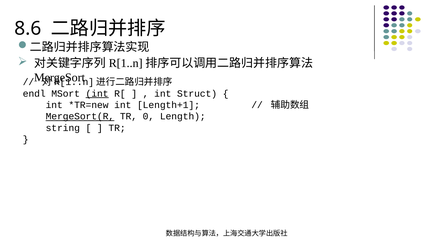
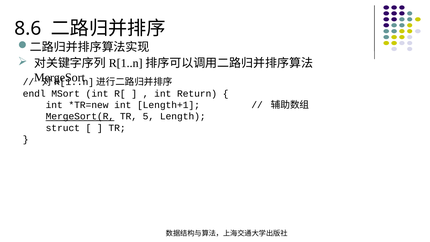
int underline: present -> none (97, 93)
Struct: Struct -> Return (197, 93)
0: 0 -> 5 (148, 116)
string: string -> struct (63, 128)
